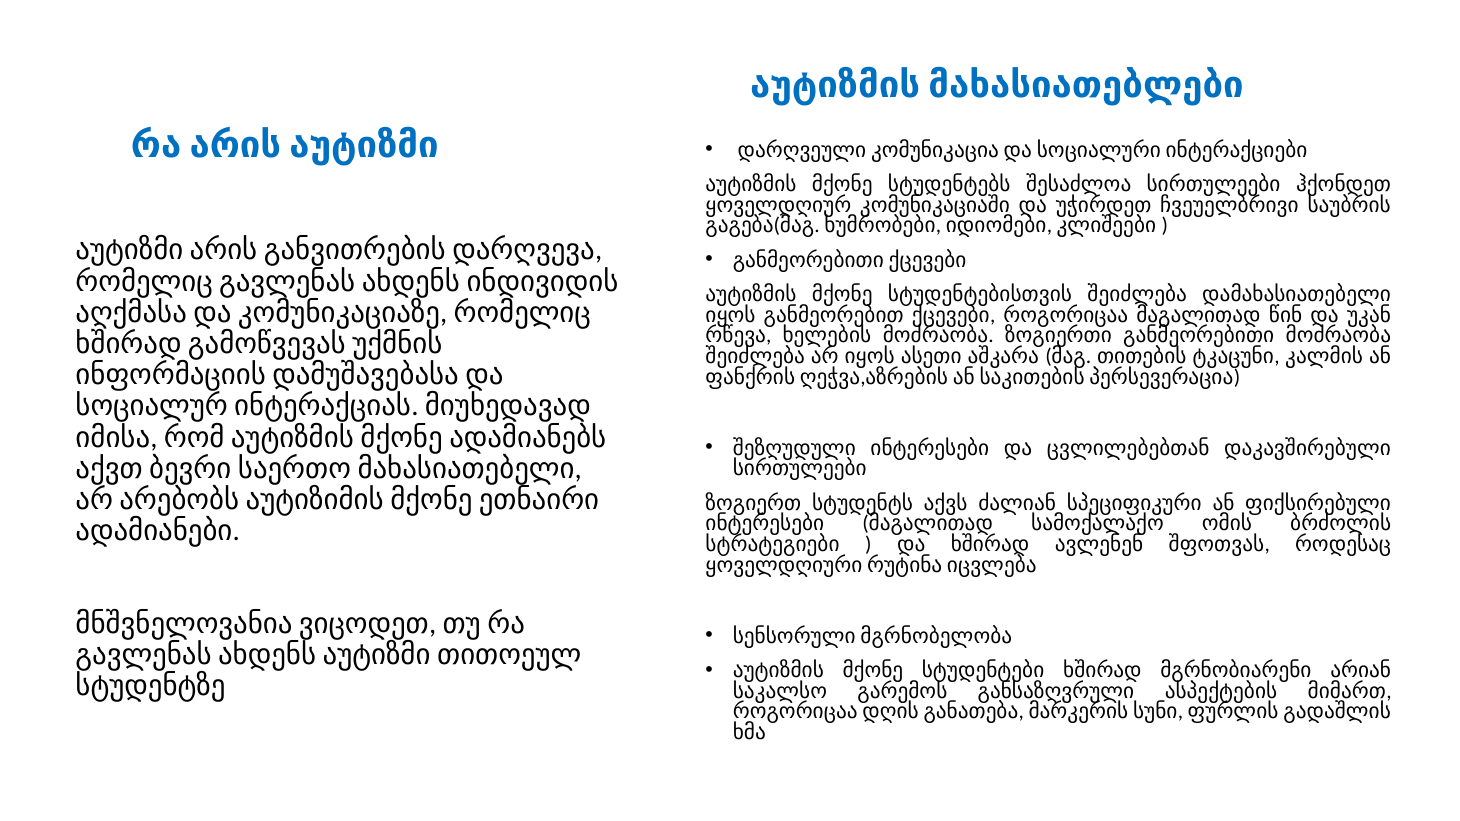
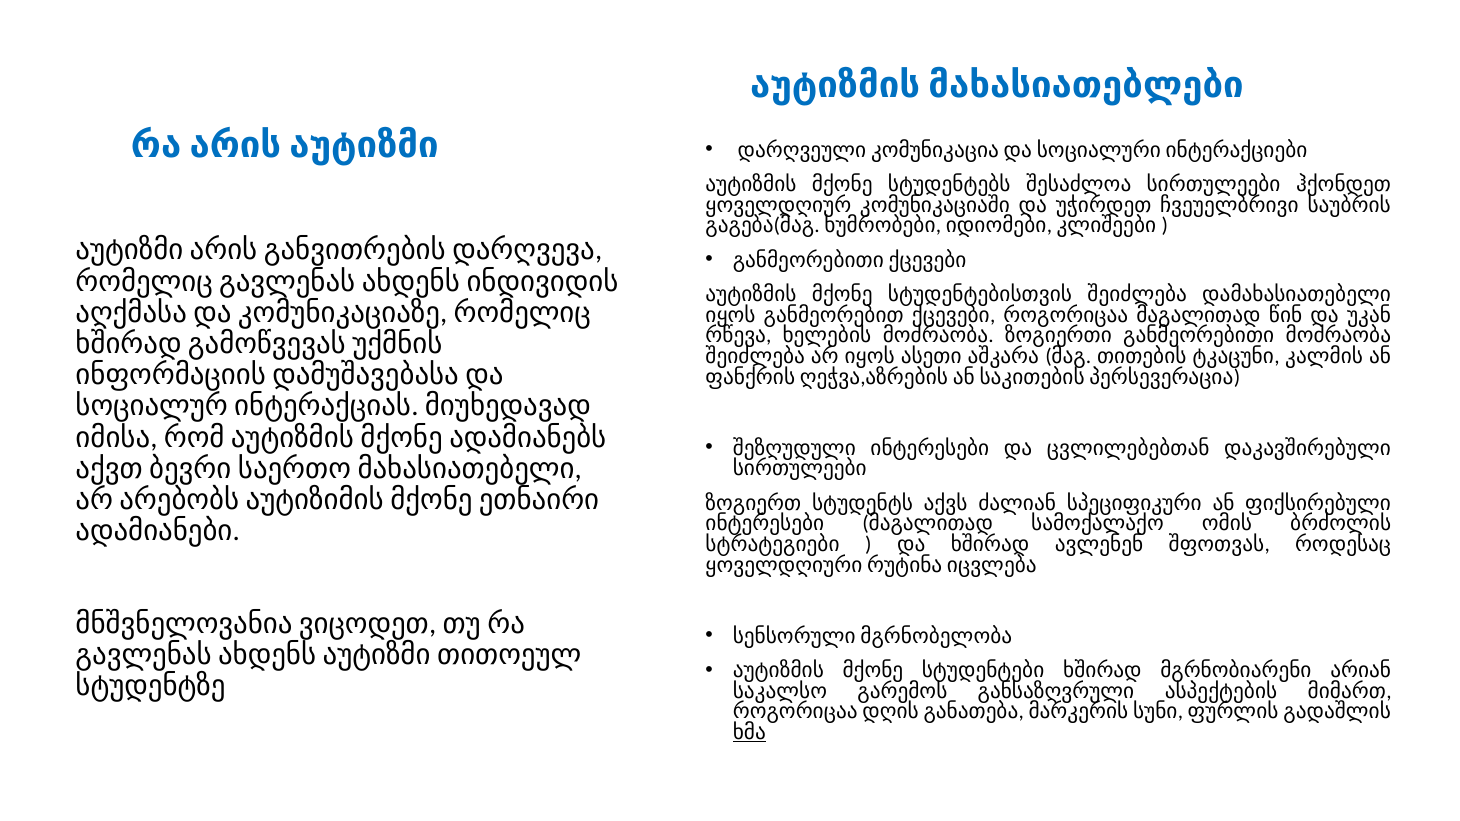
ხმა underline: none -> present (749, 733)
